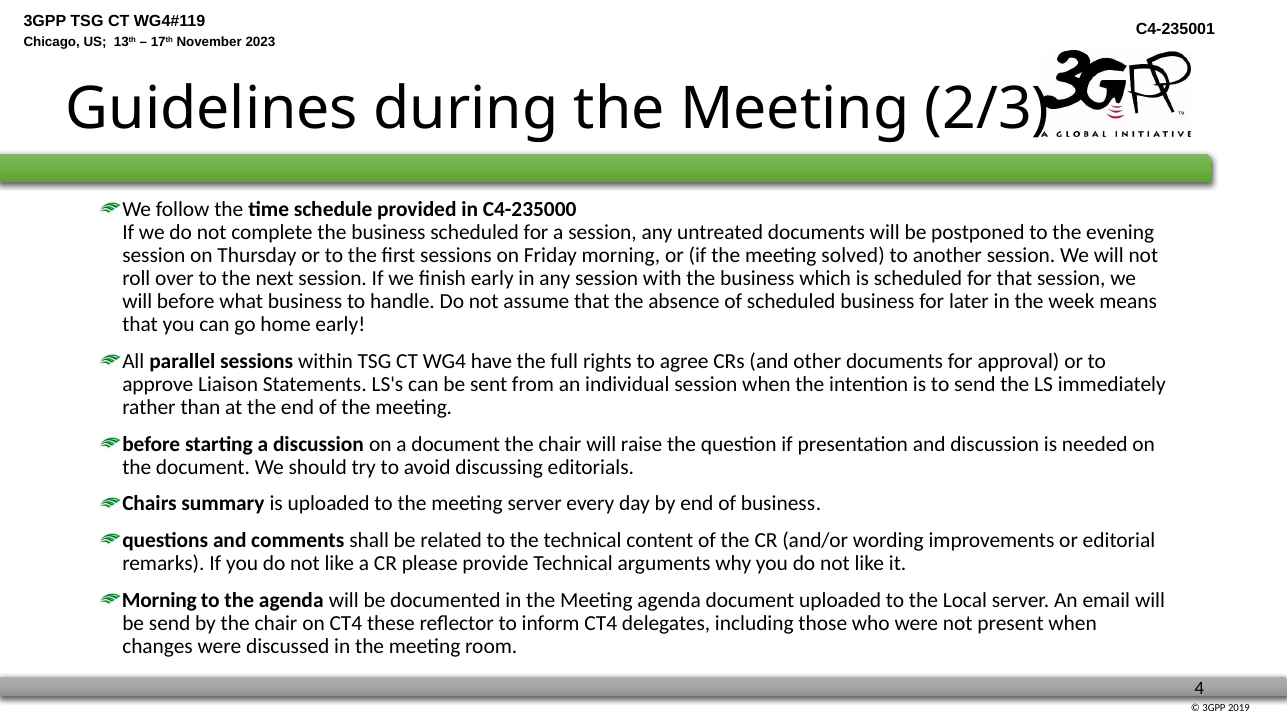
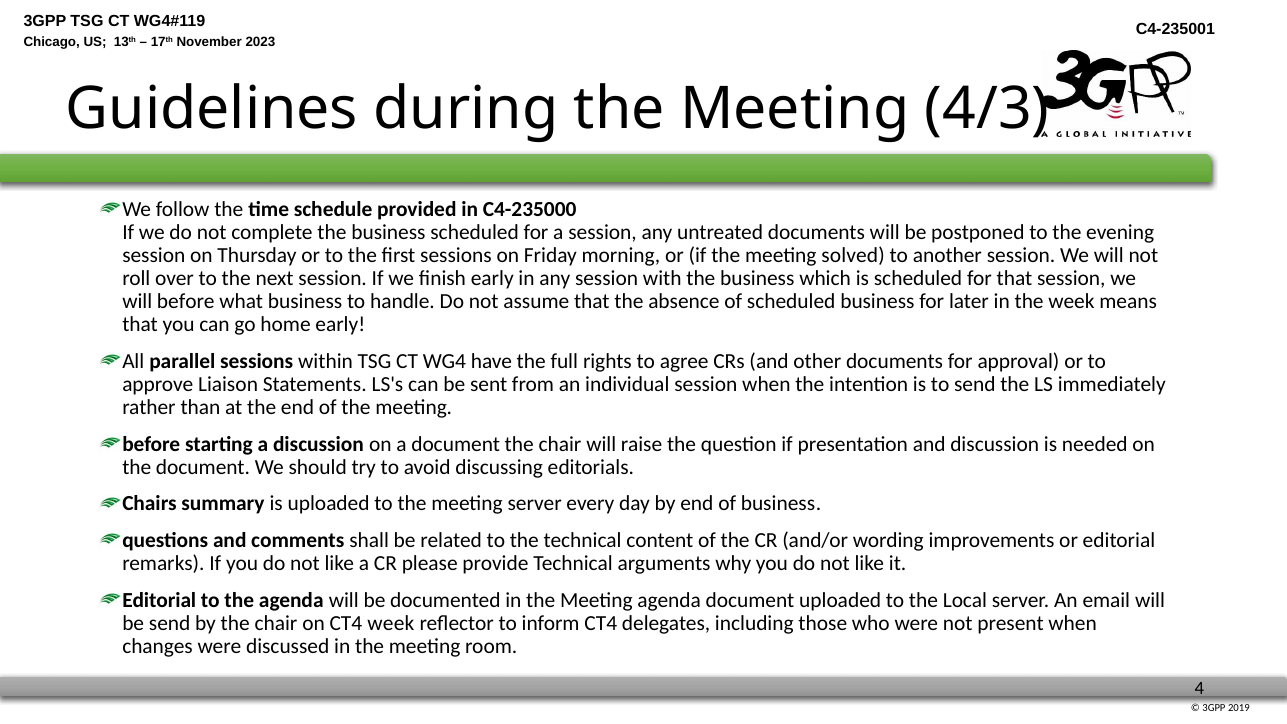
2/3: 2/3 -> 4/3 (987, 109)
Morning: Morning -> Editorial (159, 600)
CT4 these: these -> week (391, 623)
